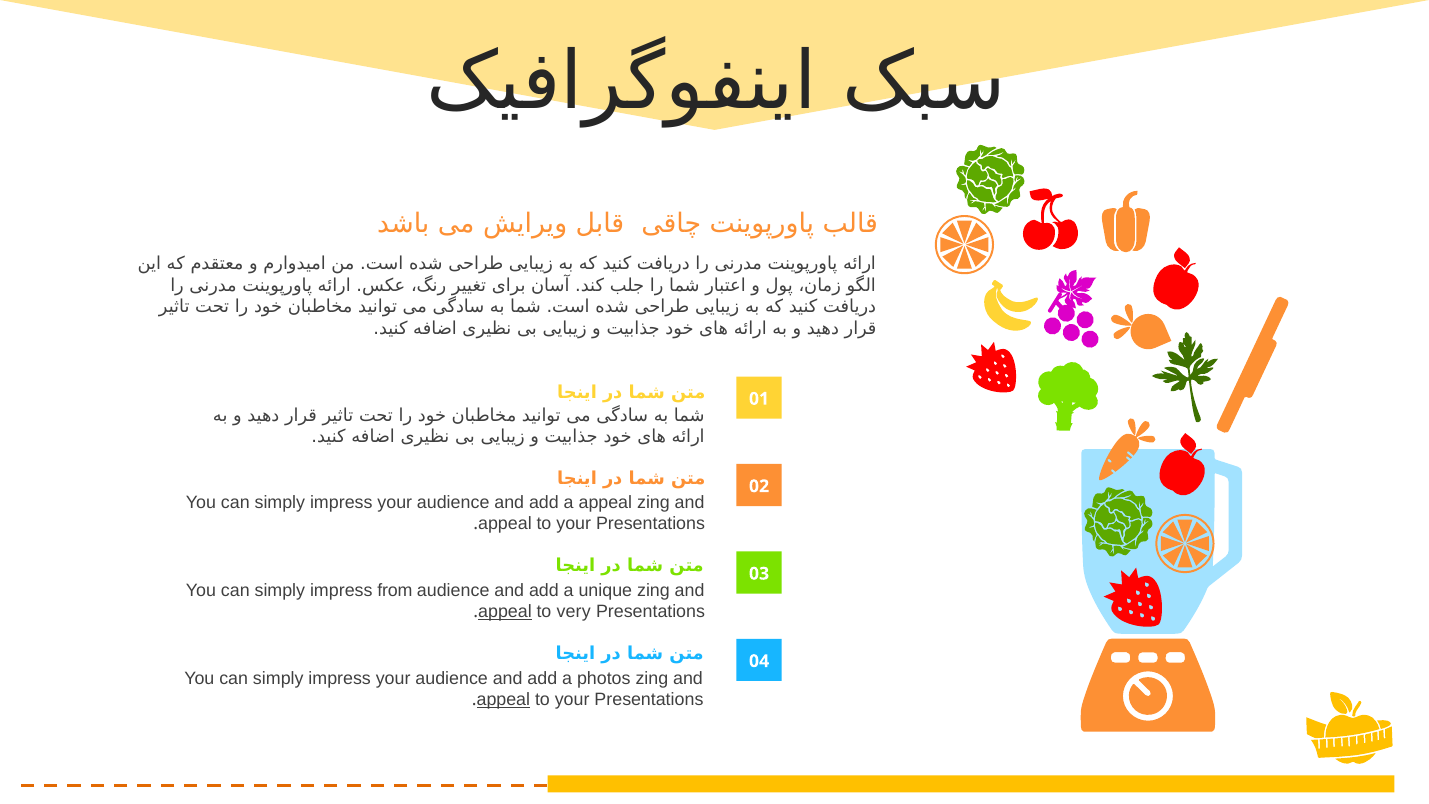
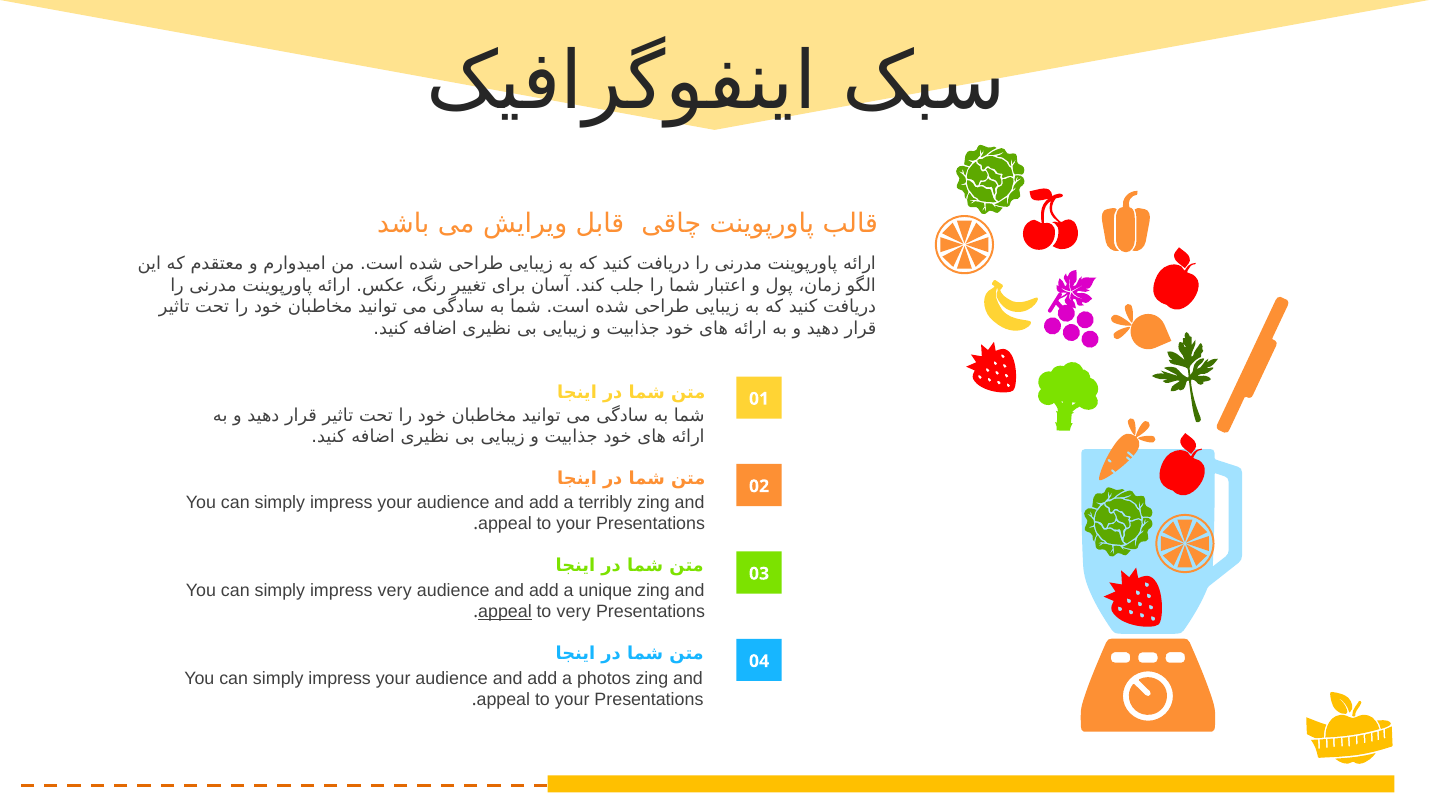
a appeal: appeal -> terribly (605, 502)
impress from: from -> very (395, 590)
appeal underline: present -> none (503, 700)
